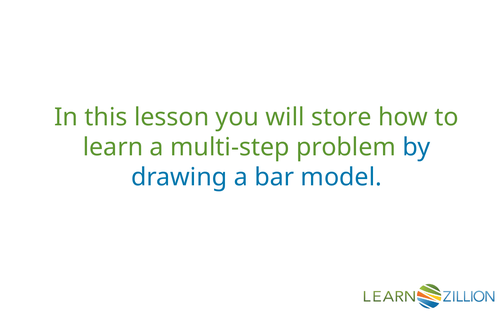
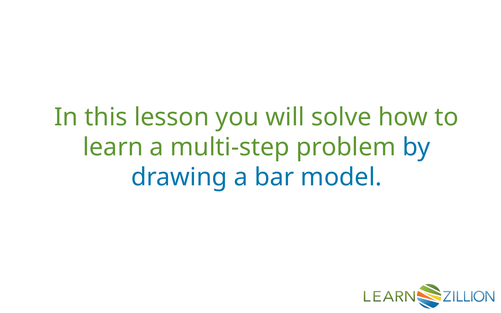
store: store -> solve (341, 117)
